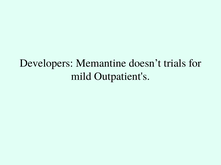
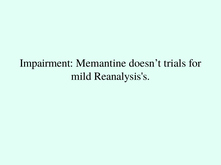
Developers: Developers -> Impairment (46, 63)
Outpatient's: Outpatient's -> Reanalysis's (122, 77)
